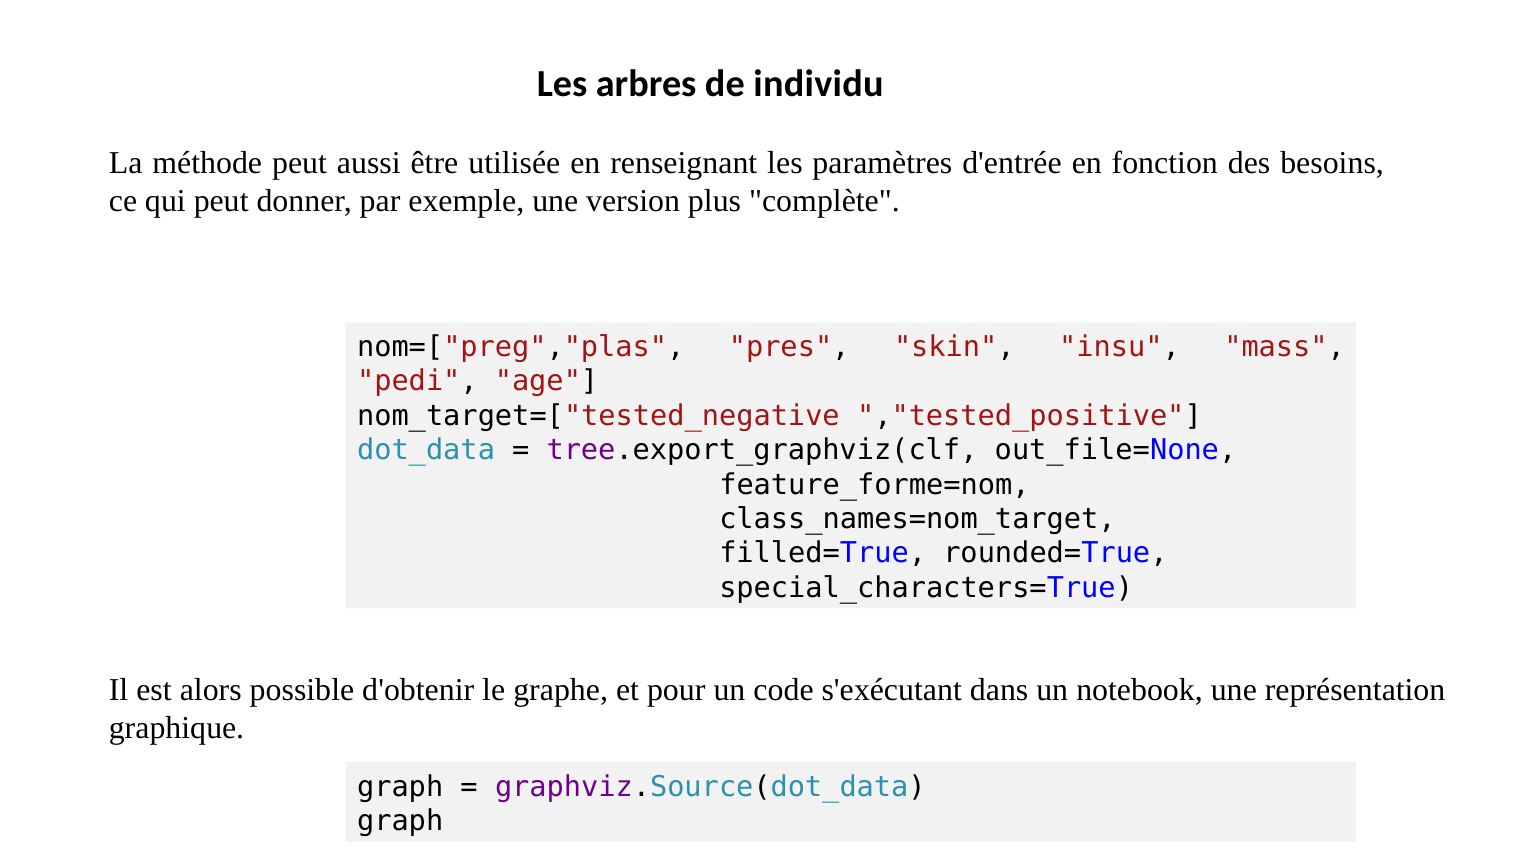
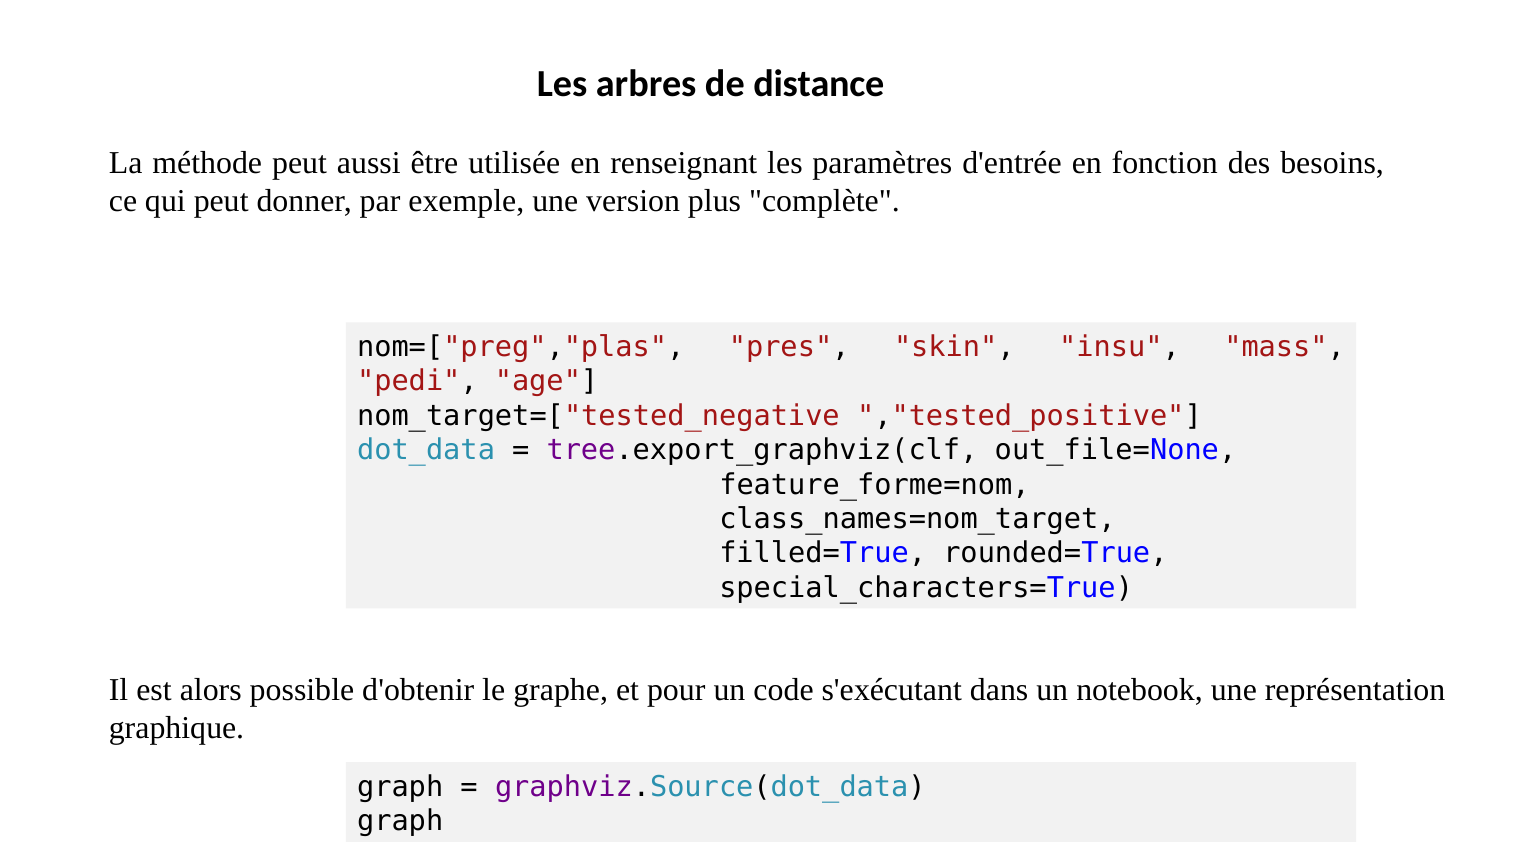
individu: individu -> distance (819, 83)
